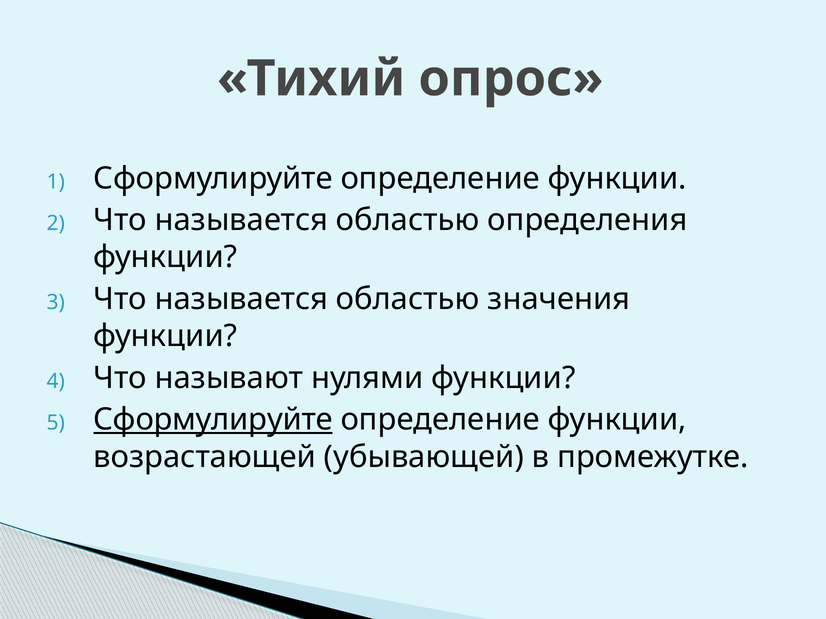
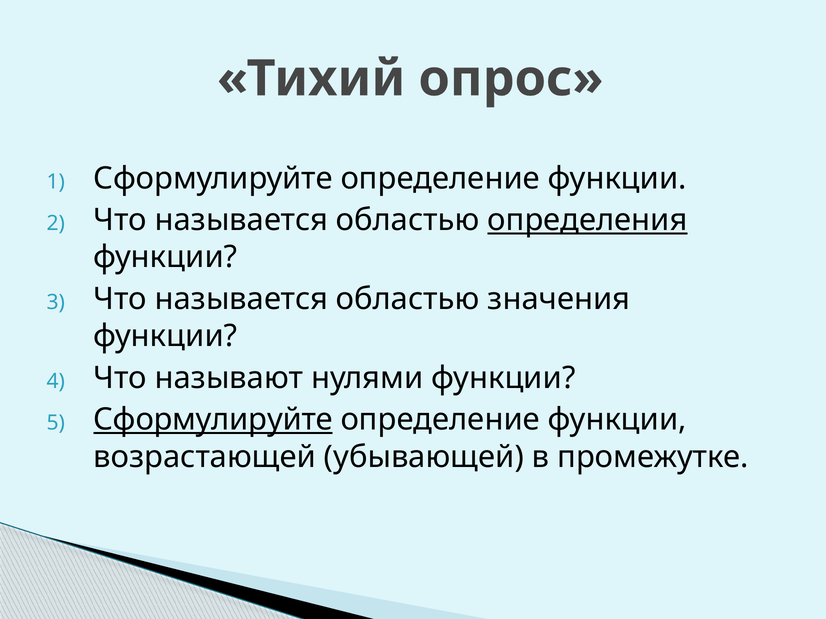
определения underline: none -> present (588, 220)
